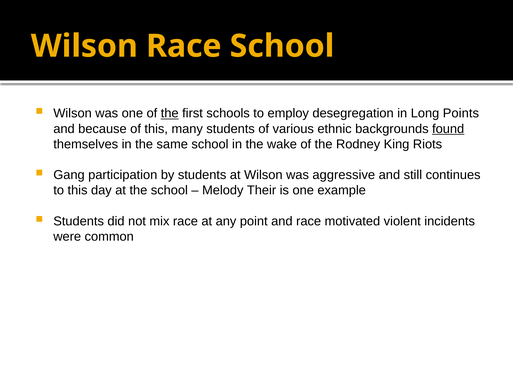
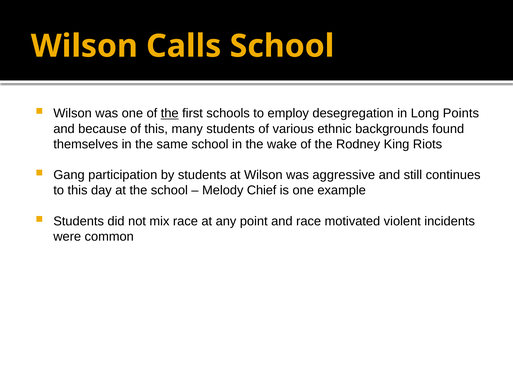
Wilson Race: Race -> Calls (184, 46)
found underline: present -> none (448, 129)
Their: Their -> Chief (262, 190)
